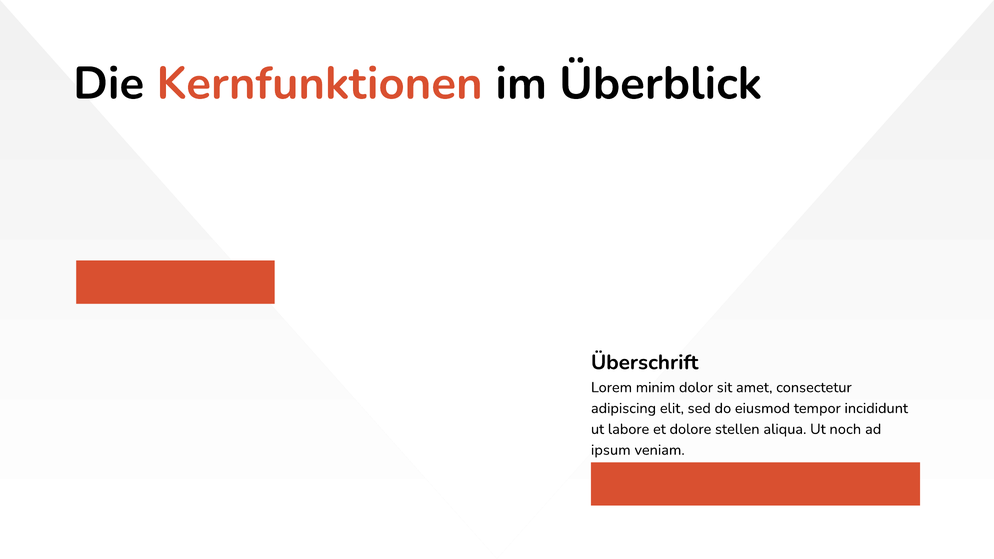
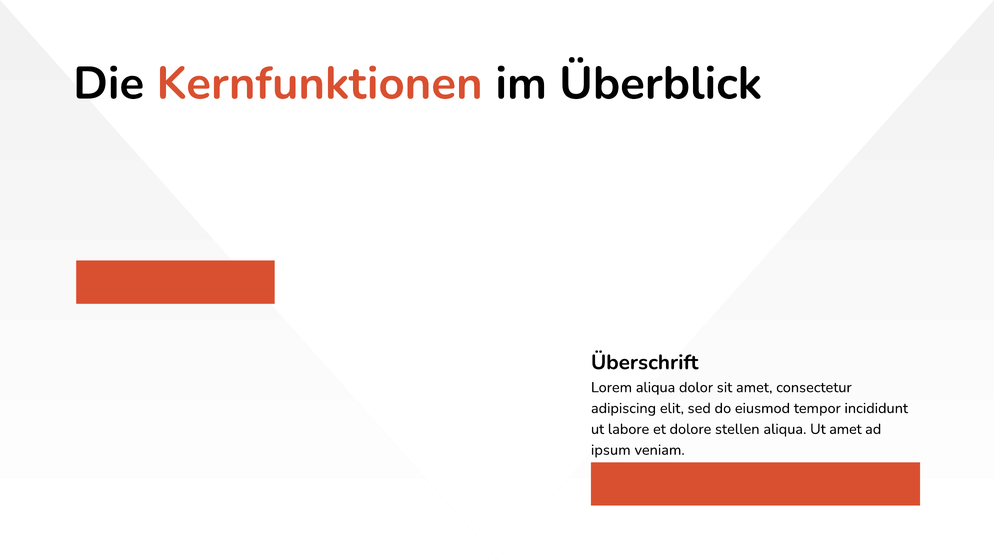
Lorem minim: minim -> aliqua (656, 387)
Ut noch: noch -> amet (845, 429)
